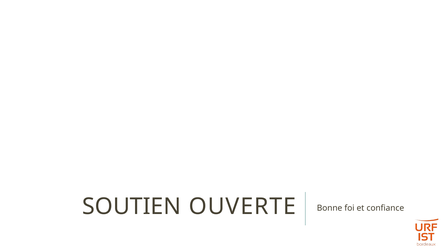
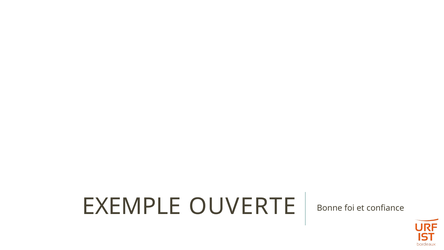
SOUTIEN: SOUTIEN -> EXEMPLE (132, 206)
